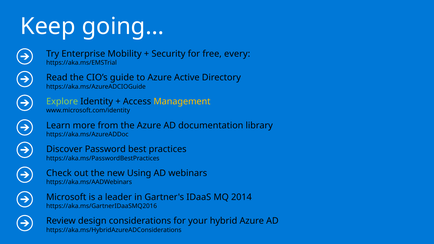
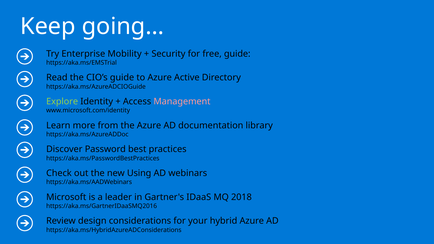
free every: every -> guide (237, 54)
Management colour: yellow -> pink (182, 102)
2014: 2014 -> 2018 (241, 197)
